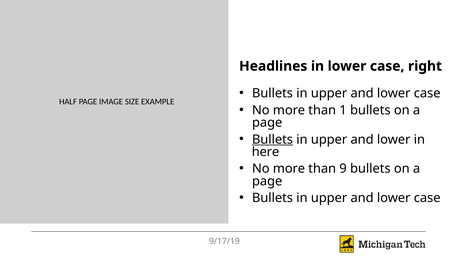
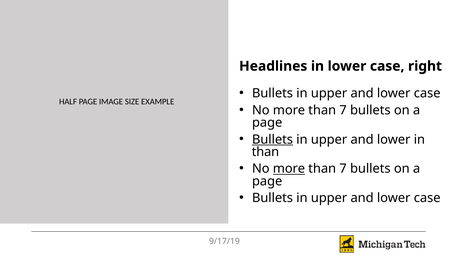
1: 1 -> 7 (343, 110)
here: here -> than (265, 152)
more underline: none -> present (289, 169)
9: 9 -> 7 (343, 169)
